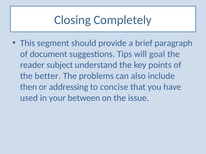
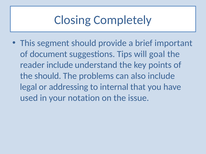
paragraph: paragraph -> important (173, 43)
reader subject: subject -> include (60, 65)
the better: better -> should (48, 76)
then: then -> legal (28, 87)
concise: concise -> internal (114, 87)
between: between -> notation (84, 98)
